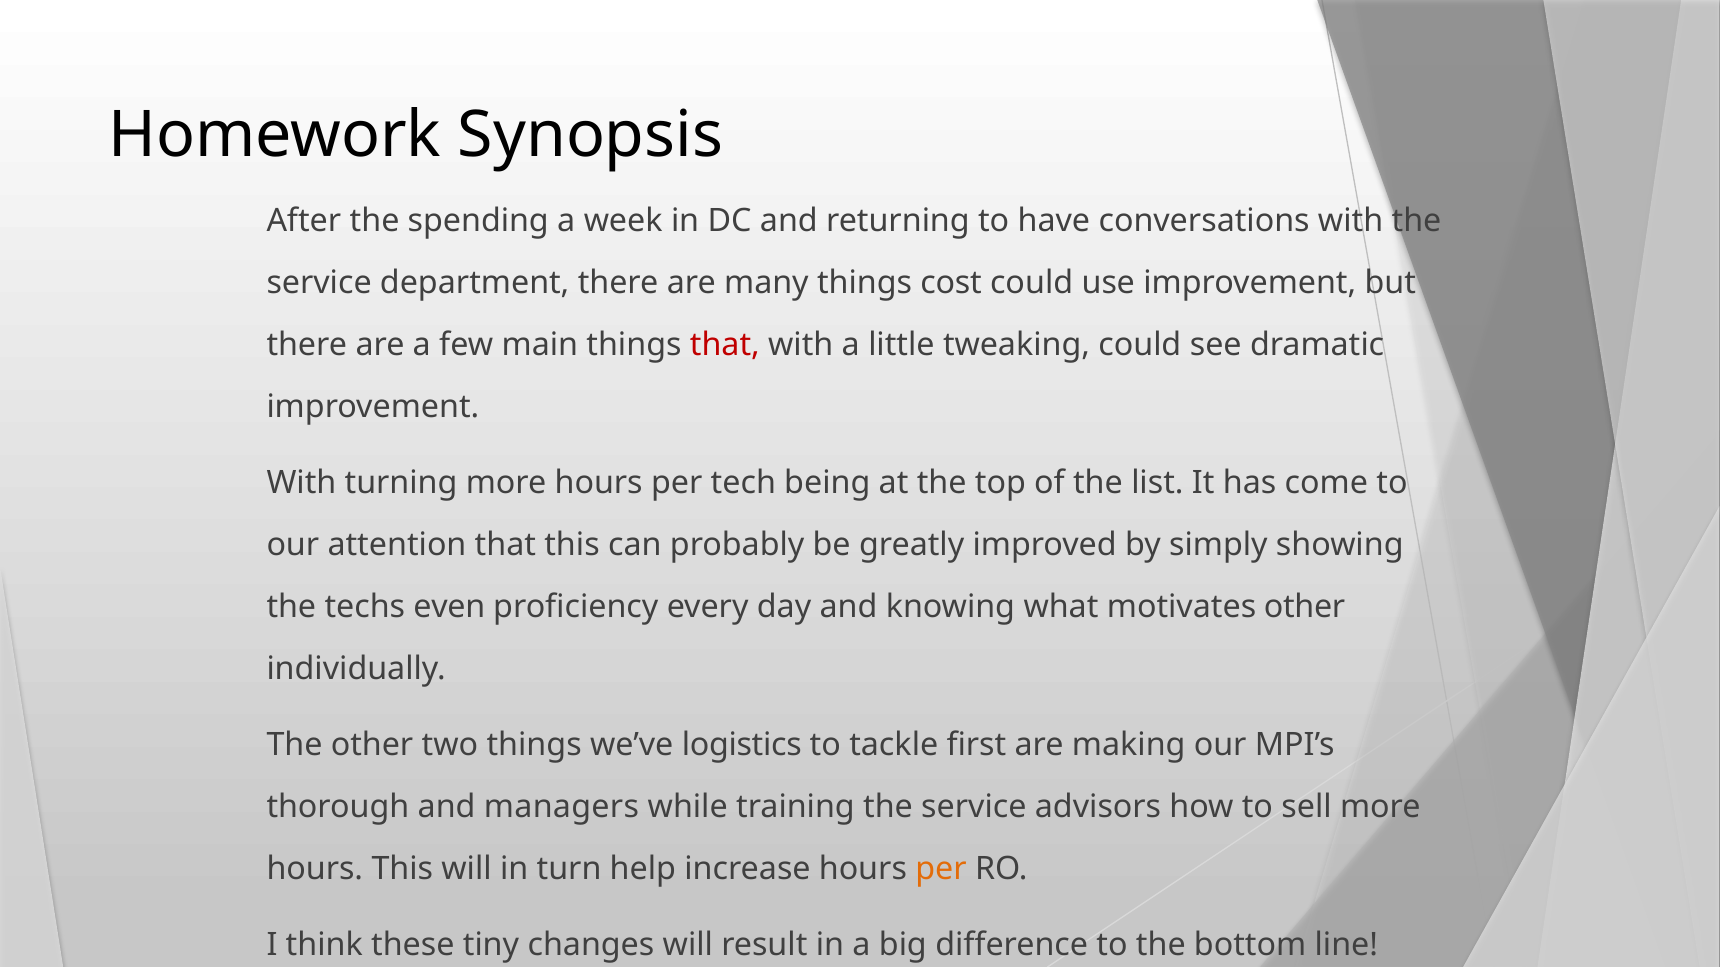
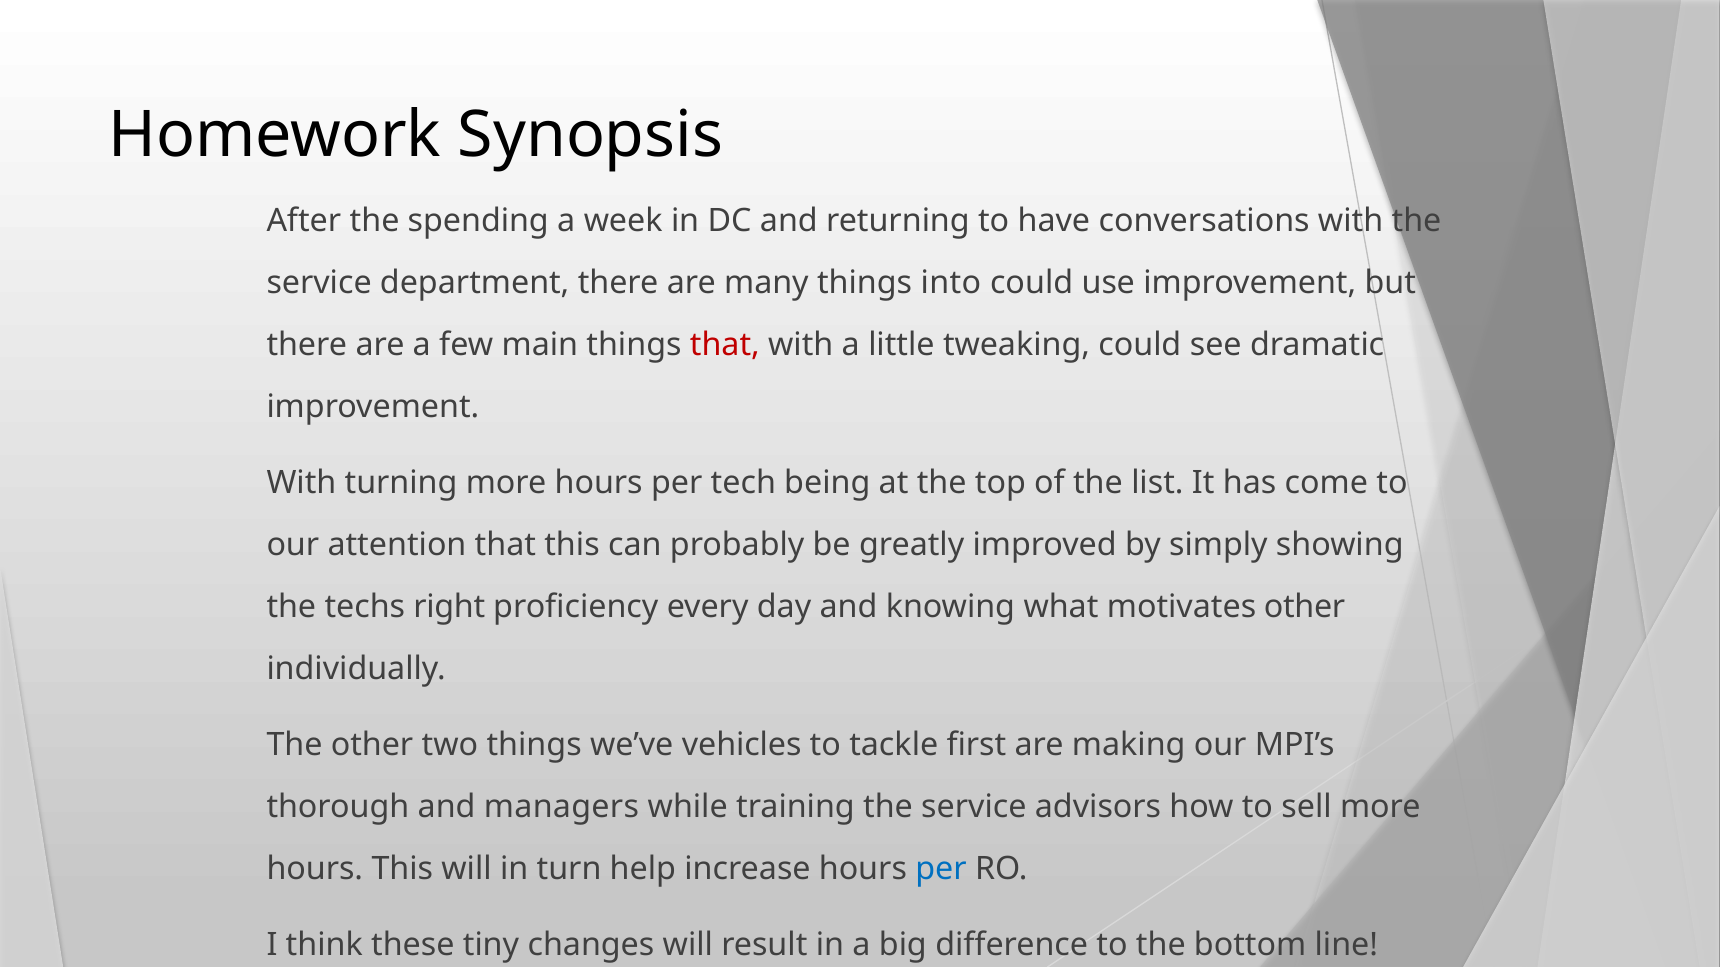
cost: cost -> into (951, 283)
even: even -> right (449, 607)
logistics: logistics -> vehicles (742, 745)
per colour: orange -> blue (941, 869)
